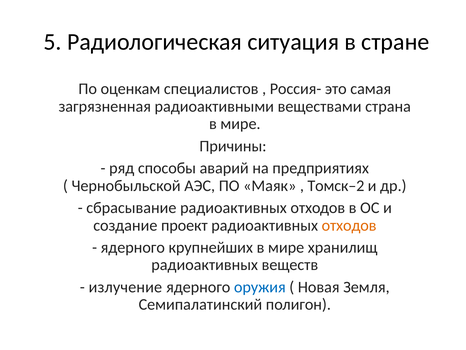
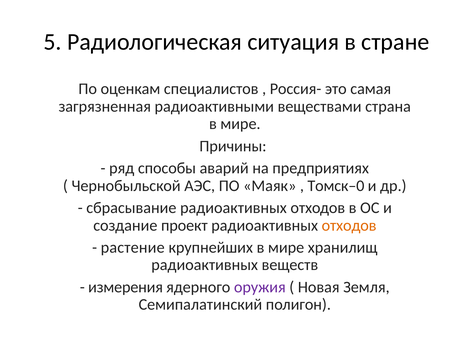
Томск–2: Томск–2 -> Томск–0 (336, 185)
ядерного: ядерного -> растение (133, 247)
излучение: излучение -> измерения (126, 287)
оружия colour: blue -> purple (260, 287)
